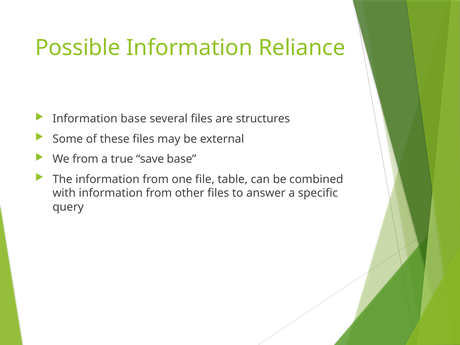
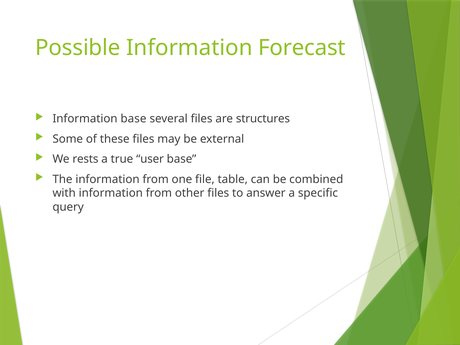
Reliance: Reliance -> Forecast (302, 48)
We from: from -> rests (85, 159)
save: save -> user (150, 159)
